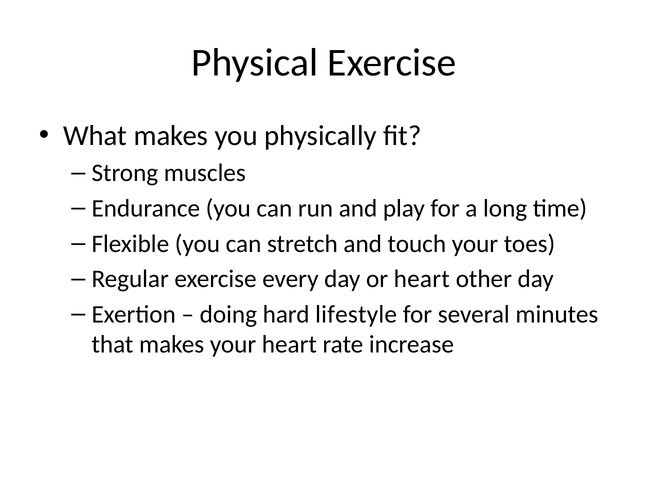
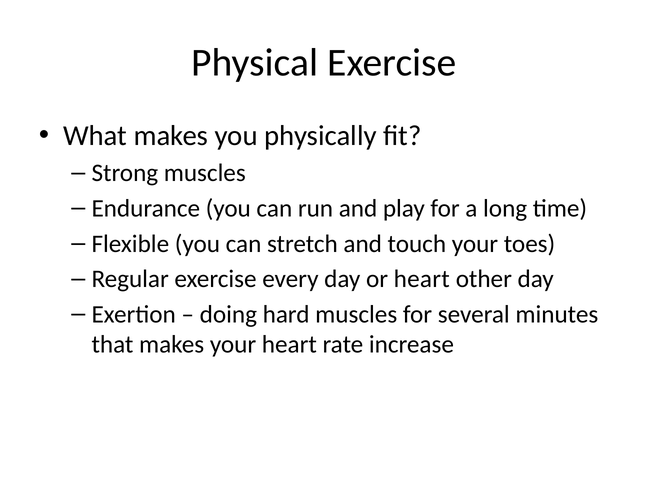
hard lifestyle: lifestyle -> muscles (356, 314)
